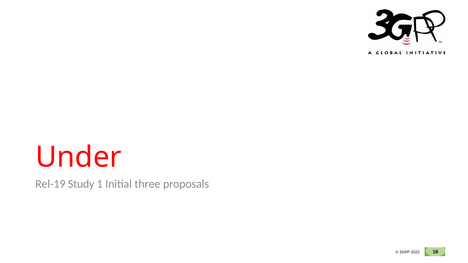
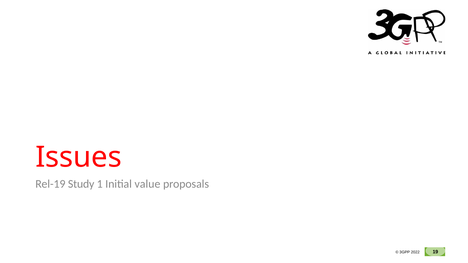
Under: Under -> Issues (79, 157)
three: three -> value (147, 184)
